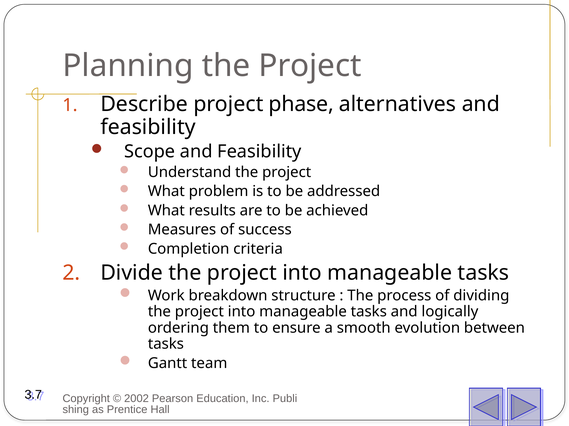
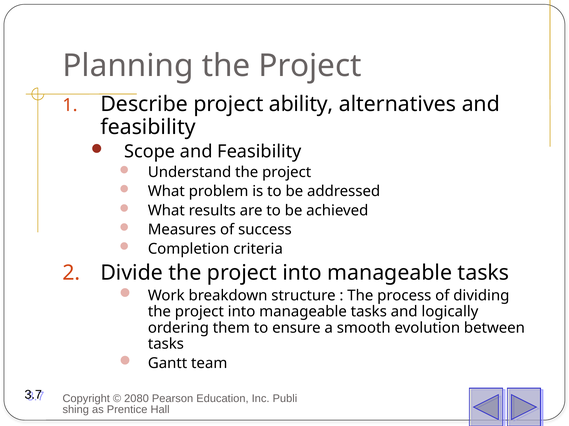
phase: phase -> ability (301, 104)
2002: 2002 -> 2080 (136, 399)
